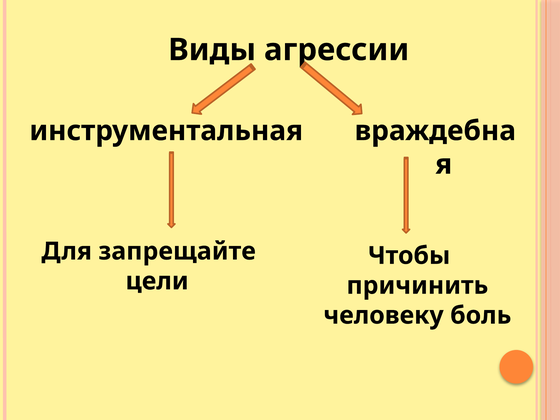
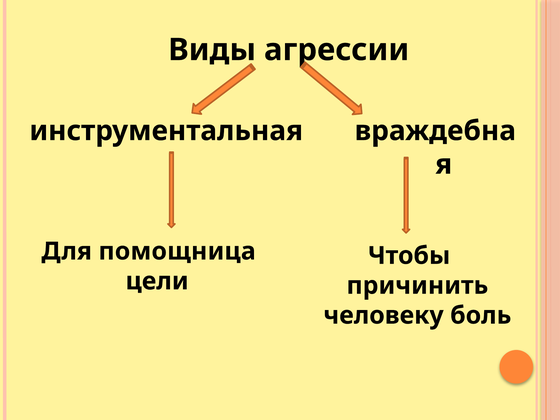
запрещайте: запрещайте -> помощница (177, 251)
